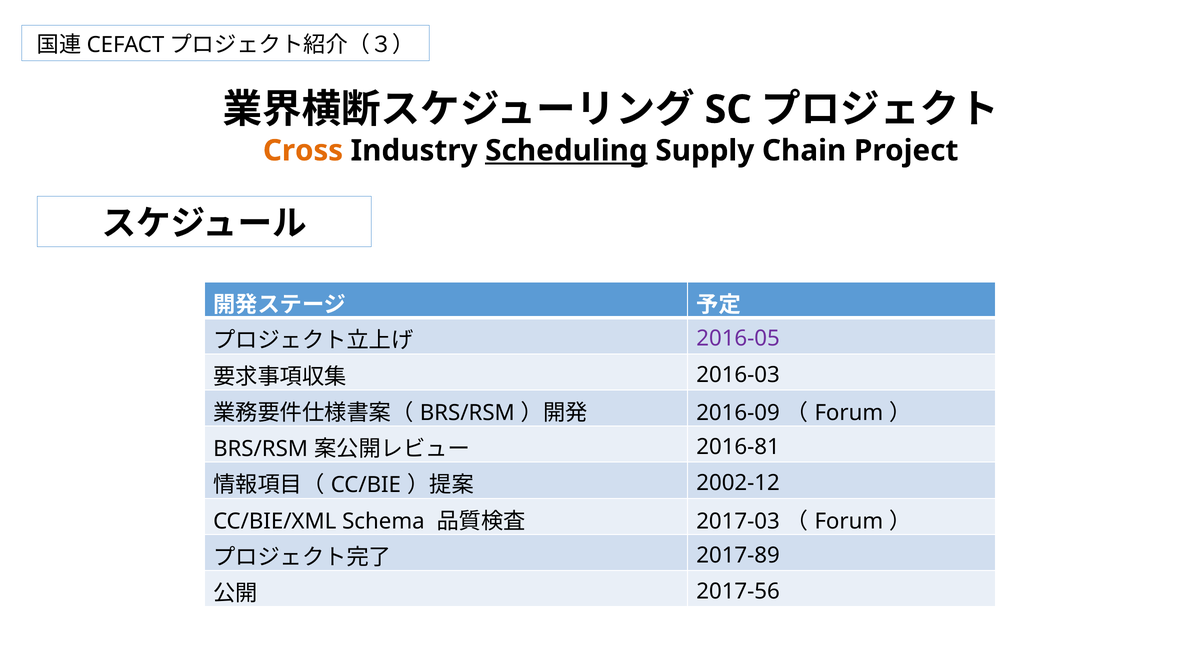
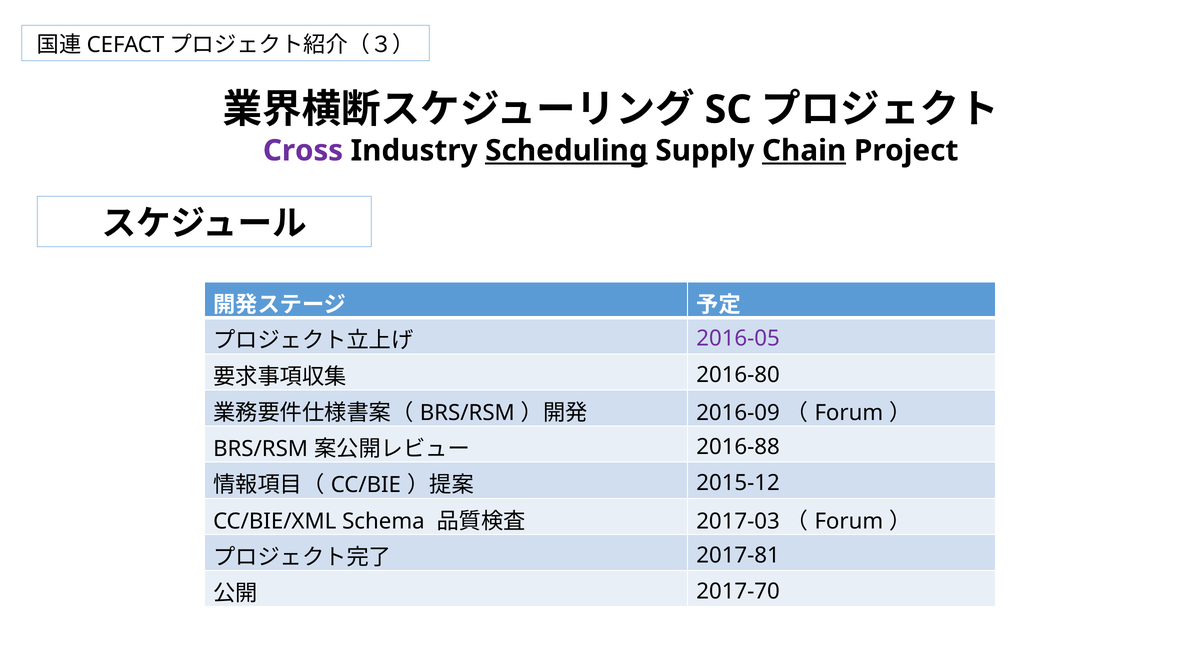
Cross colour: orange -> purple (303, 151)
Chain underline: none -> present (804, 151)
2016-03: 2016-03 -> 2016-80 (738, 374)
2016-81: 2016-81 -> 2016-88 (738, 447)
2002-12: 2002-12 -> 2015-12 (738, 483)
2017-89: 2017-89 -> 2017-81 (738, 555)
2017-56: 2017-56 -> 2017-70 (738, 591)
